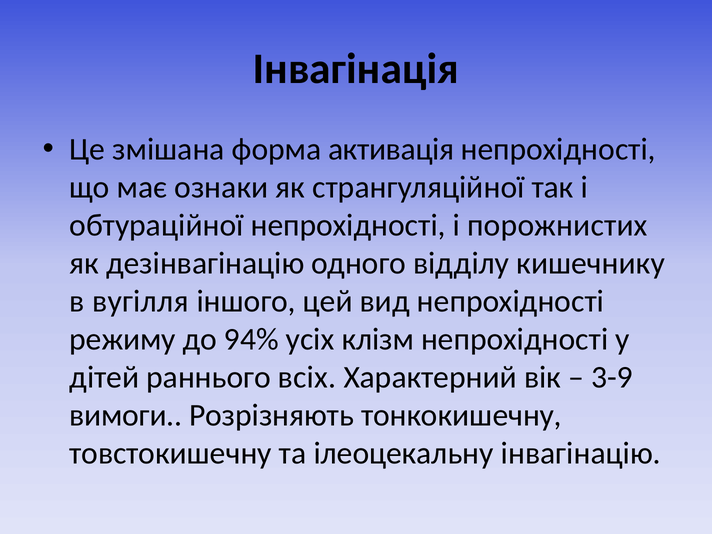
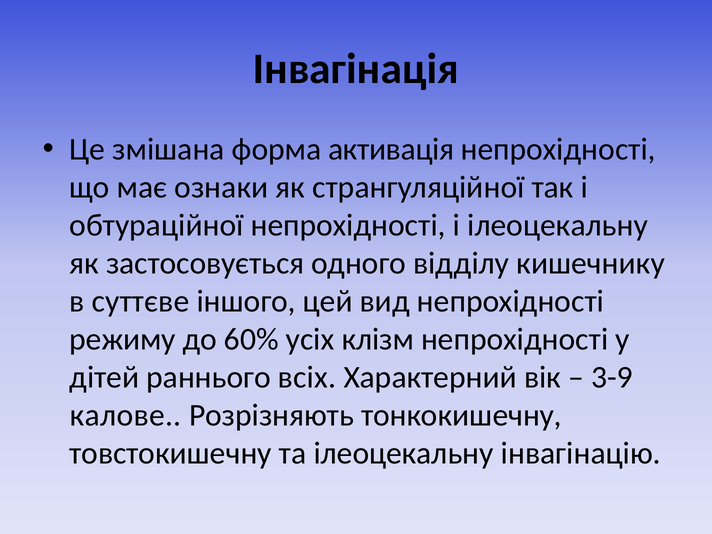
і порожнистих: порожнистих -> ілеоцекальну (558, 225)
дезінвагінацію: дезінвагінацію -> застосовується (205, 263)
вугілля: вугілля -> суттєве (141, 301)
94%: 94% -> 60% (251, 339)
вимоги: вимоги -> калове (126, 415)
